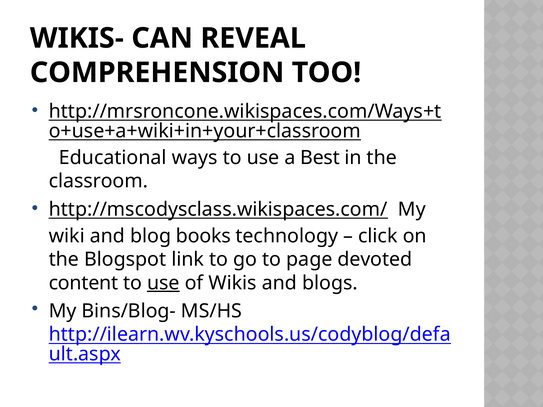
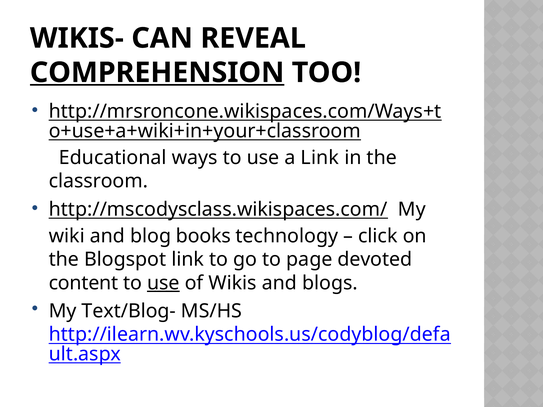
COMPREHENSION underline: none -> present (157, 73)
a Best: Best -> Link (320, 158)
Bins/Blog-: Bins/Blog- -> Text/Blog- (129, 311)
